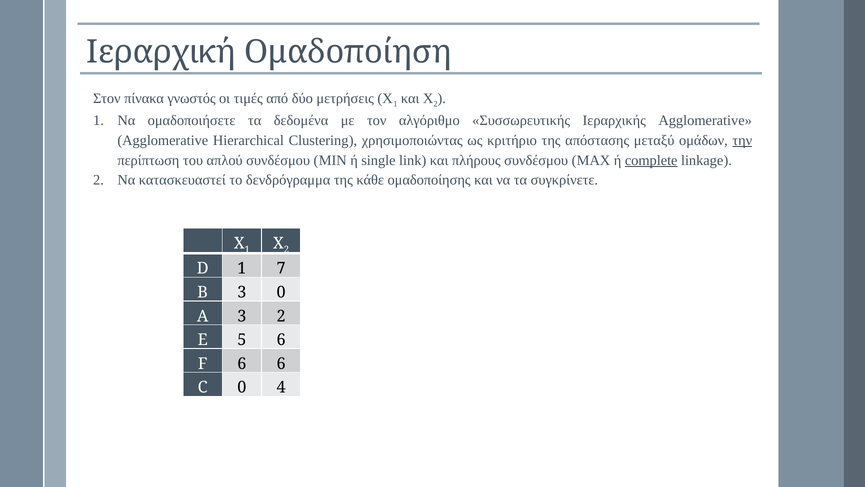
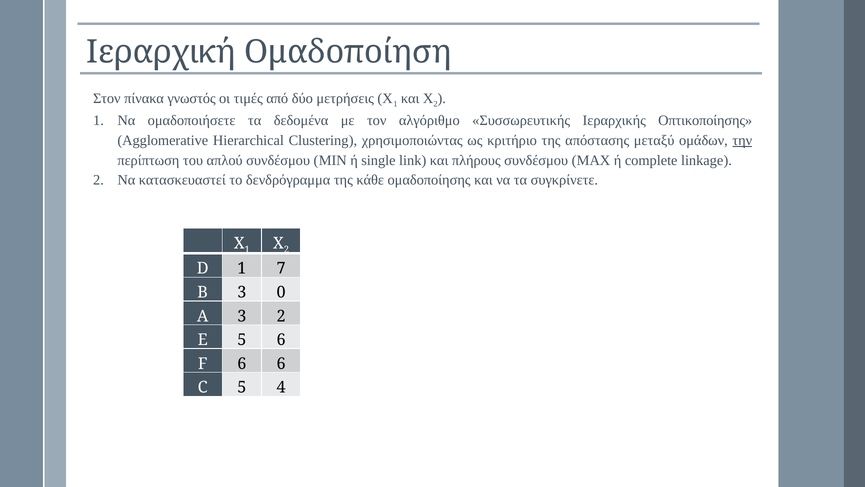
Ιεραρχικής Agglomerative: Agglomerative -> Οπτικοποίησης (705, 120)
complete underline: present -> none (651, 160)
C 0: 0 -> 5 (242, 387)
